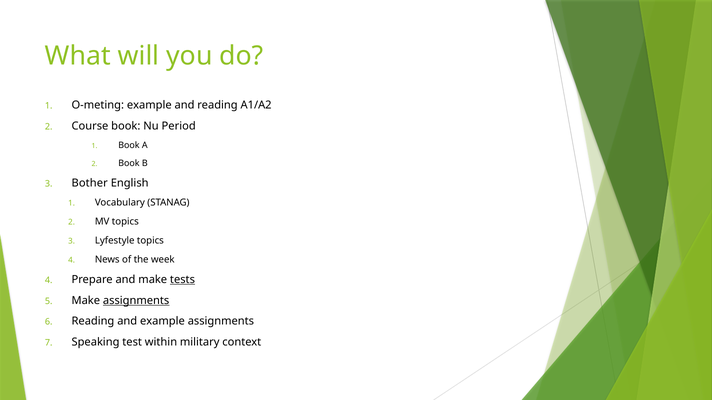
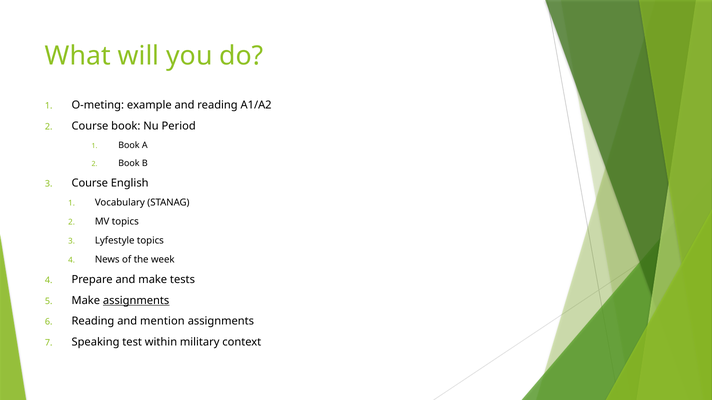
Bother: Bother -> Course (90, 183)
tests underline: present -> none (182, 280)
and example: example -> mention (162, 321)
